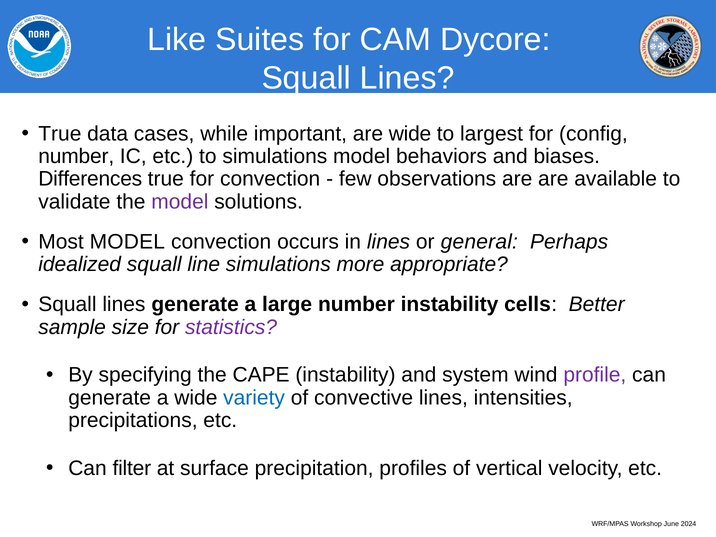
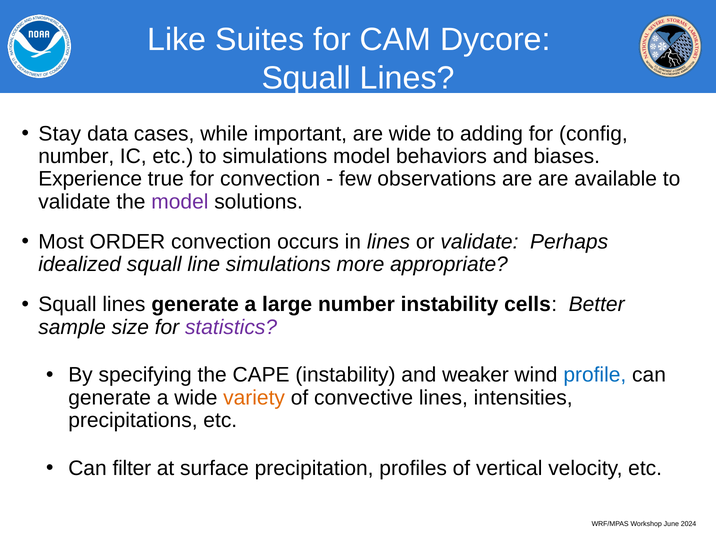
True: True -> Stay (60, 134)
largest: largest -> adding (492, 134)
Differences: Differences -> Experience (90, 179)
Most MODEL: MODEL -> ORDER (127, 242)
or general: general -> validate (479, 242)
system: system -> weaker (476, 375)
profile colour: purple -> blue (595, 375)
variety colour: blue -> orange (254, 398)
